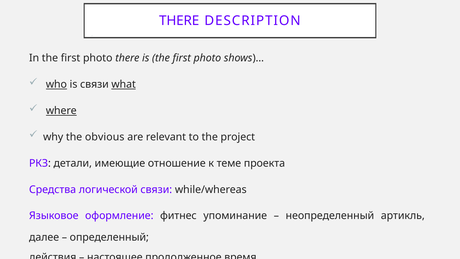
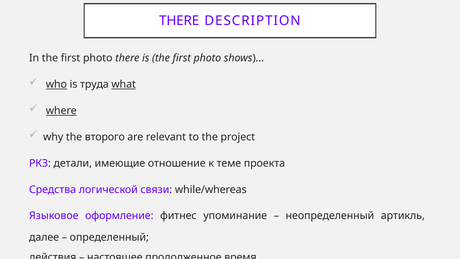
is связи: связи -> труда (94, 84)
obvious: obvious -> второго (105, 137)
